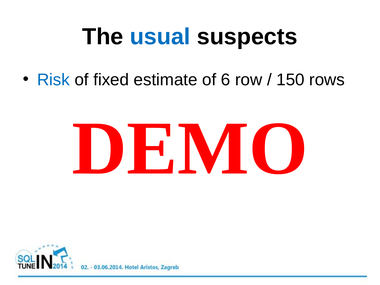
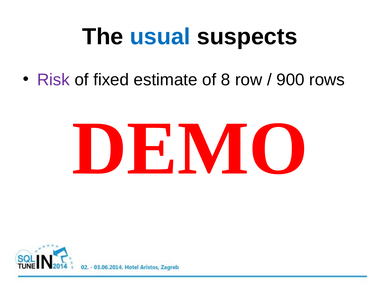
Risk colour: blue -> purple (53, 80)
6: 6 -> 8 (226, 80)
150: 150 -> 900 (290, 80)
